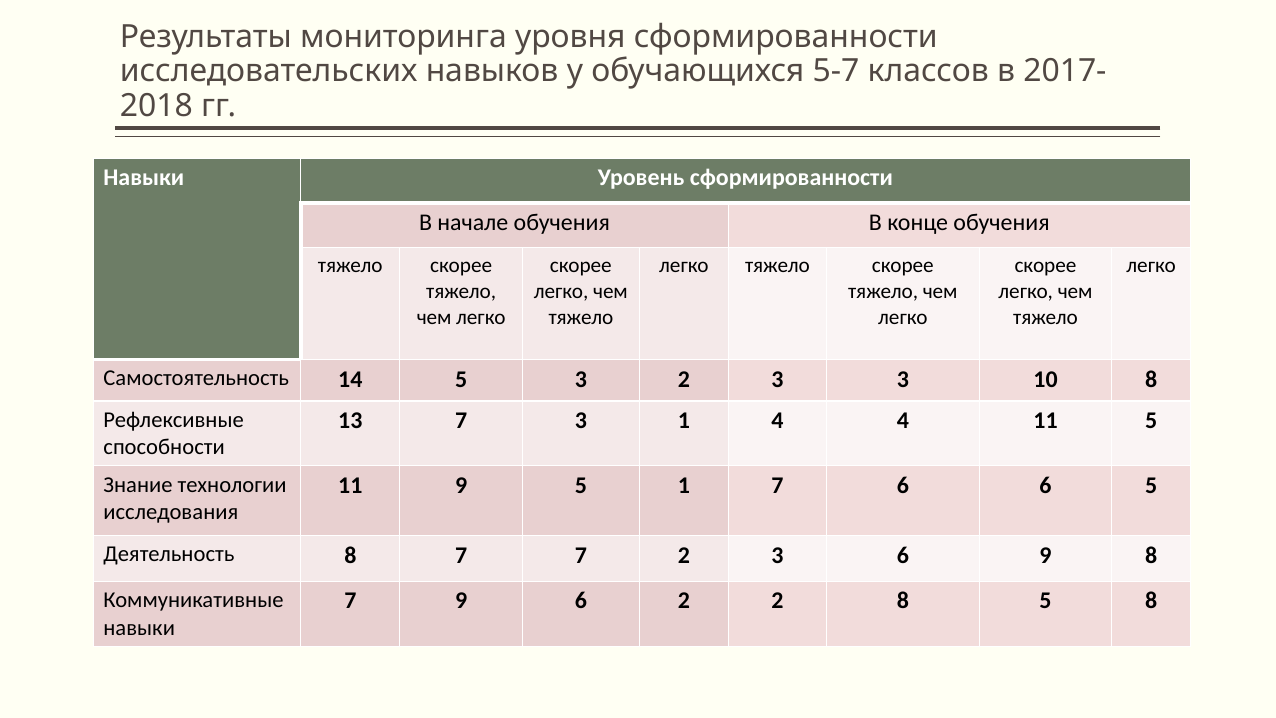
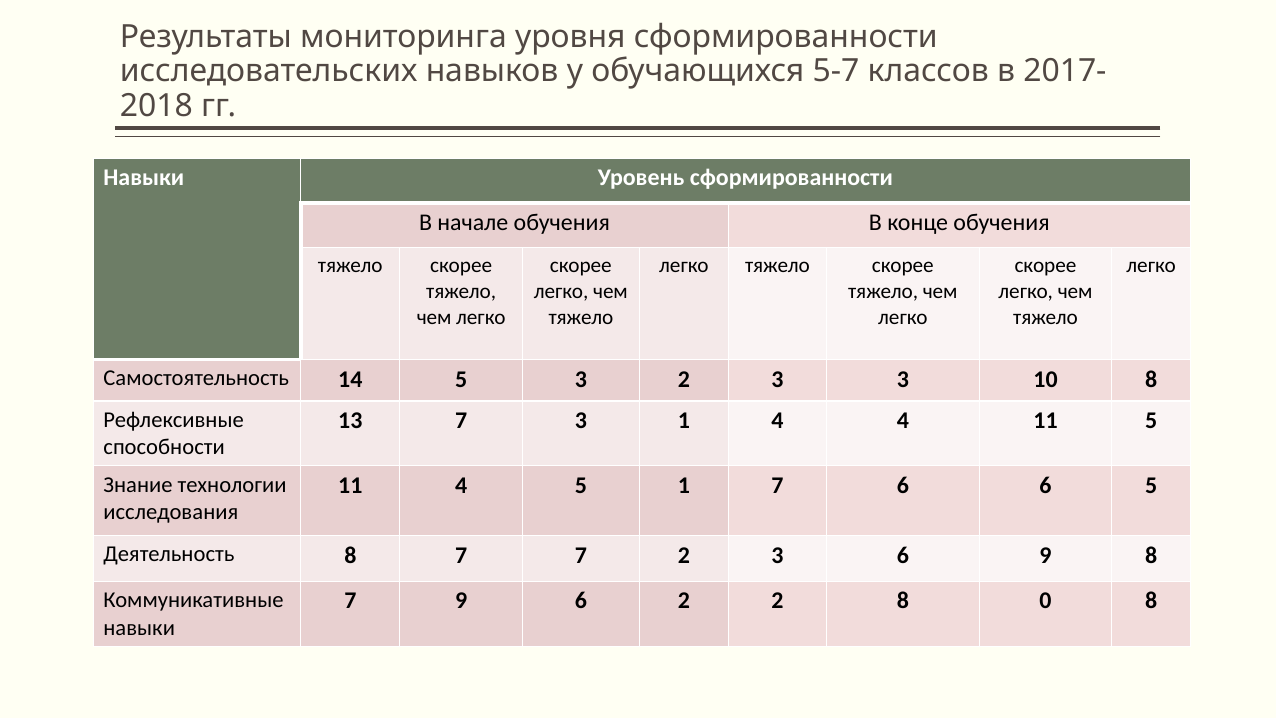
11 9: 9 -> 4 (461, 485)
8 5: 5 -> 0 (1046, 601)
